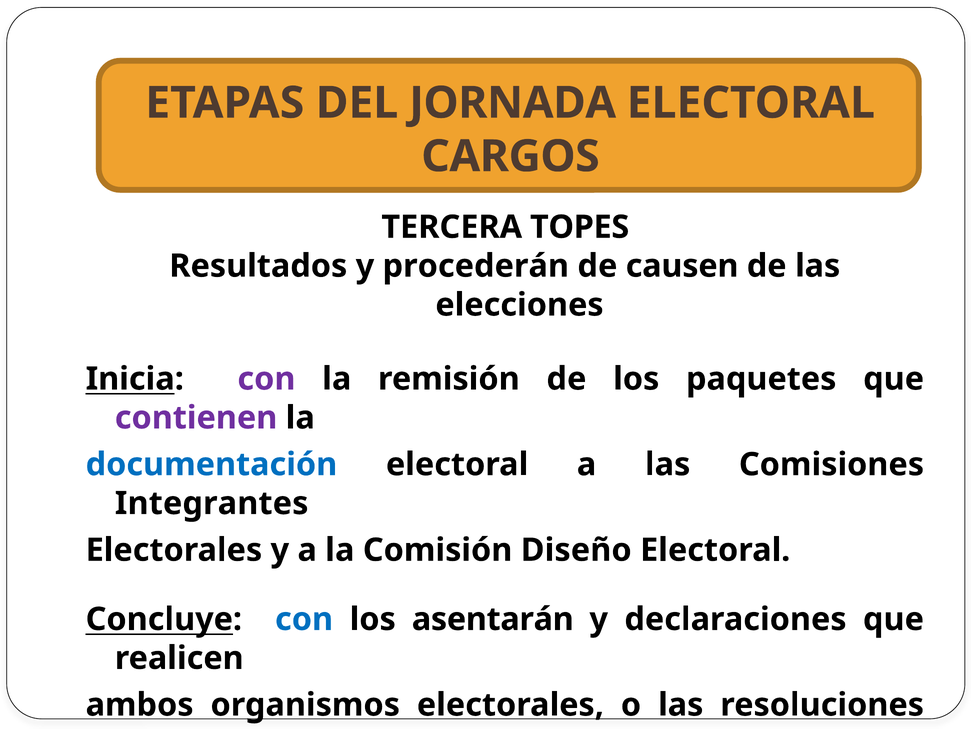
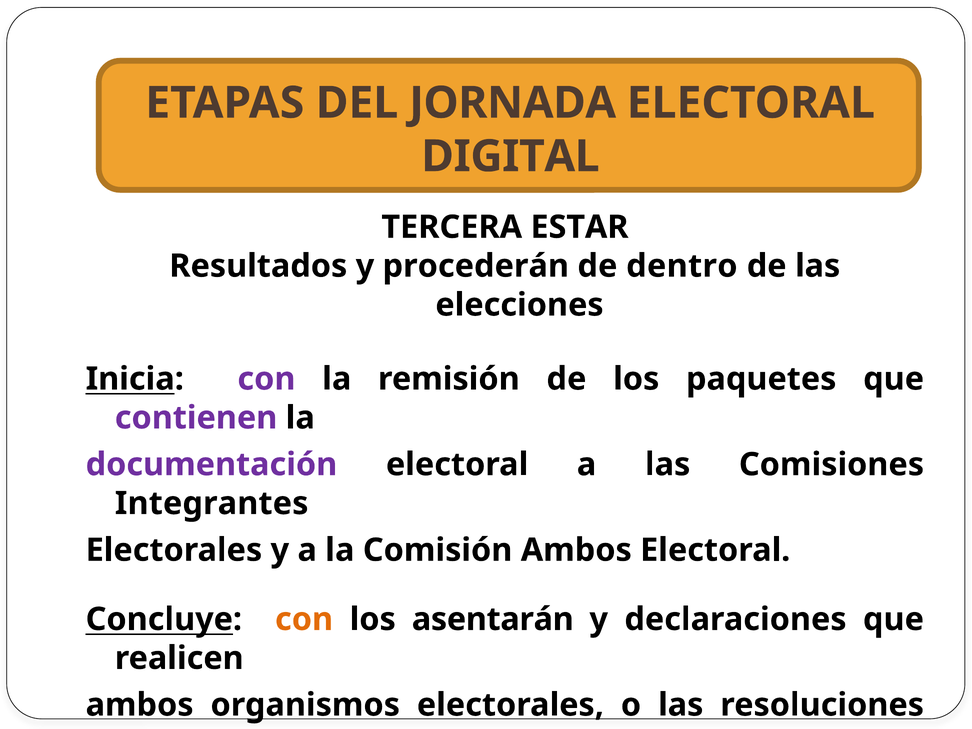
CARGOS: CARGOS -> DIGITAL (510, 156)
TOPES: TOPES -> ESTAR (580, 227)
de causen: causen -> dentro (682, 266)
documentación colour: blue -> purple (211, 465)
Comisión Diseño: Diseño -> Ambos (576, 550)
con colour: blue -> orange (304, 619)
